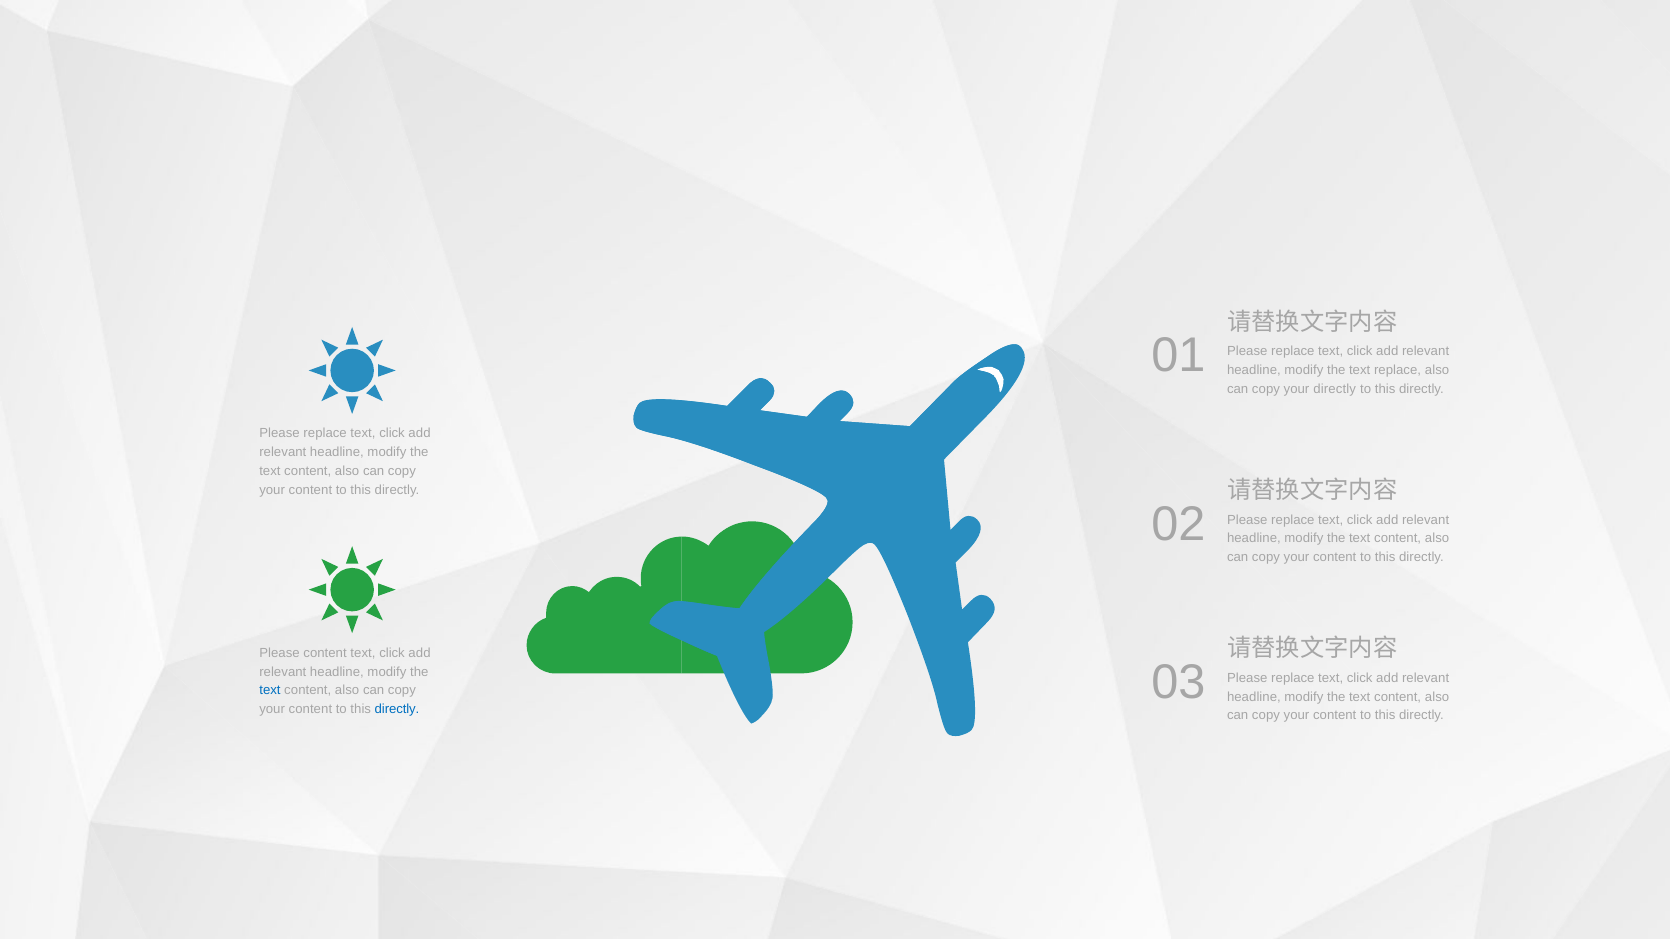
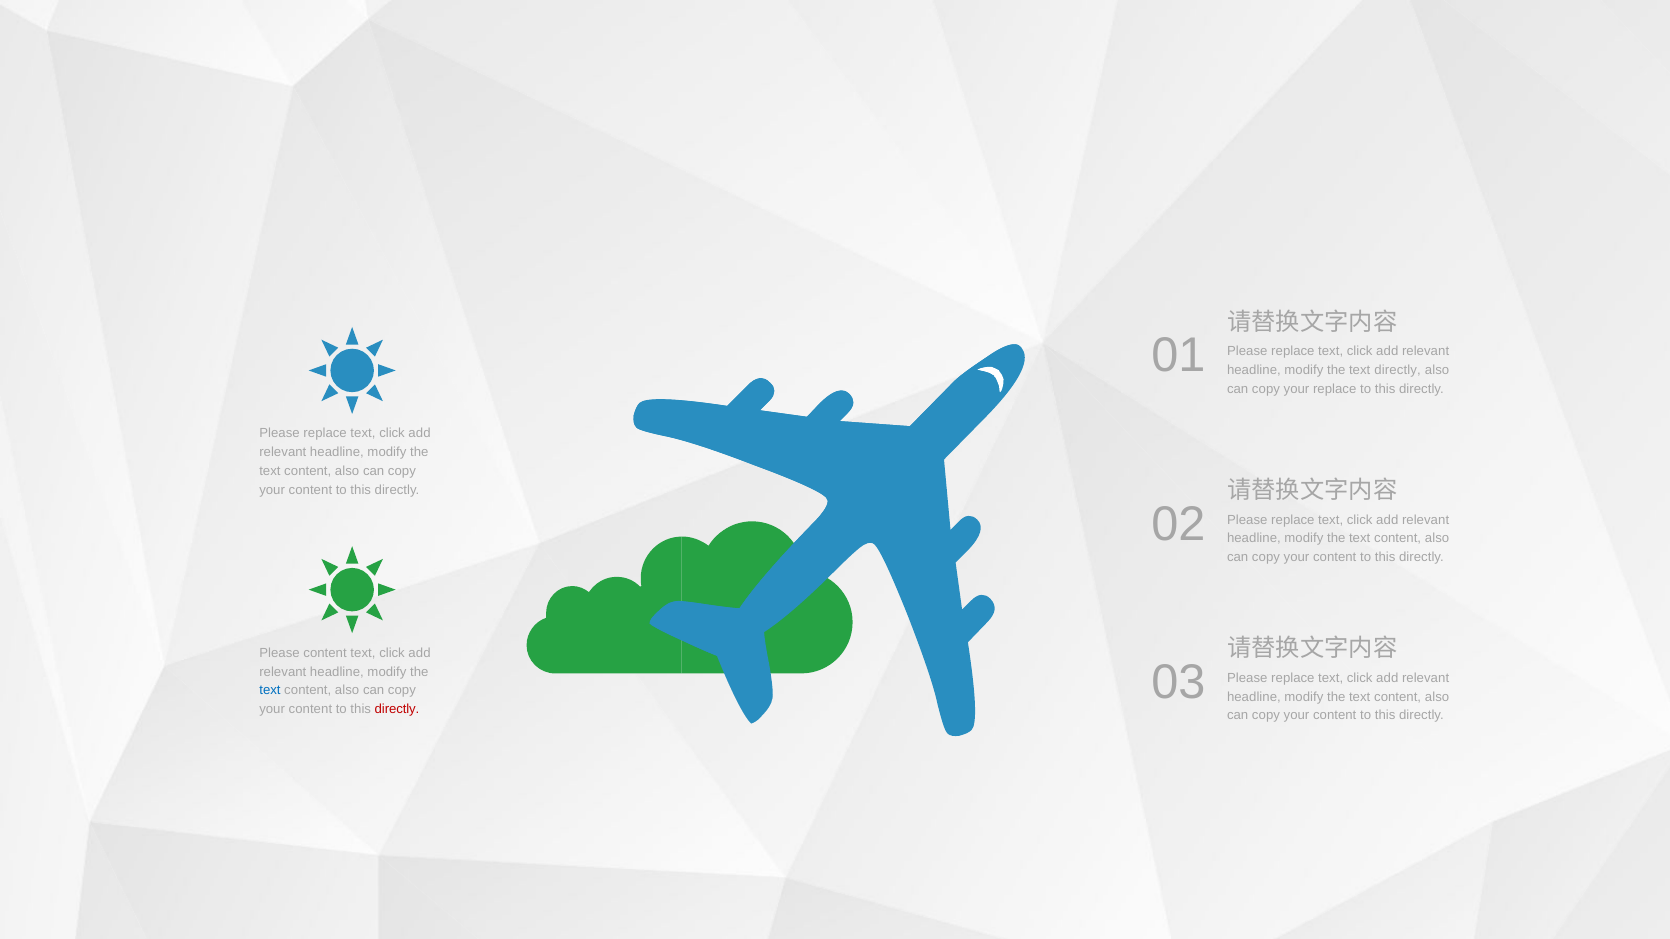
text replace: replace -> directly (1398, 370)
your directly: directly -> replace (1335, 389)
directly colour: blue -> red (397, 710)
